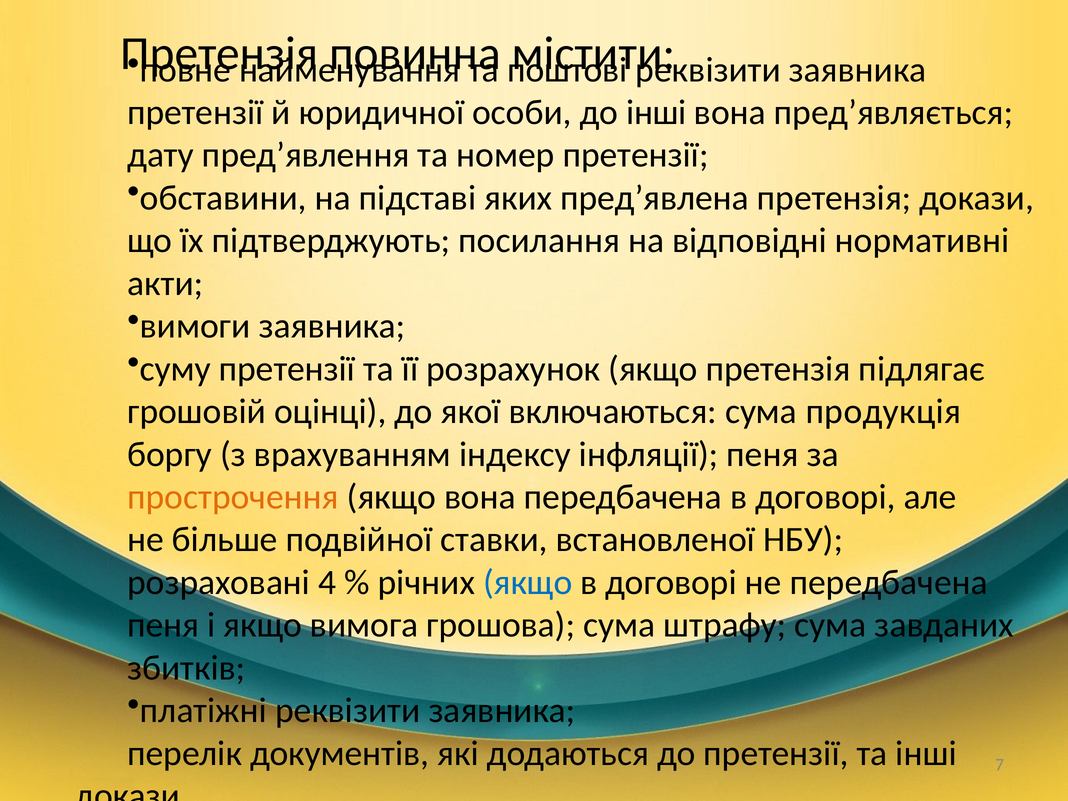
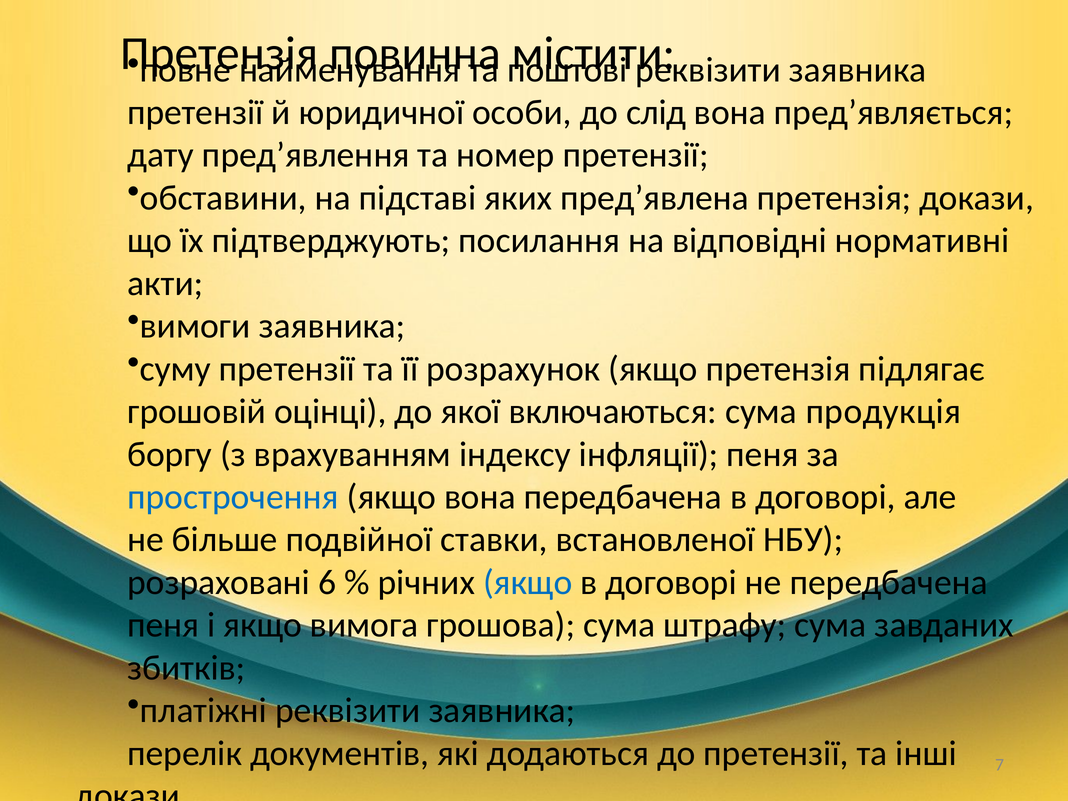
до інші: інші -> слід (656, 112)
прострочення colour: orange -> blue (233, 497)
4: 4 -> 6 (327, 582)
